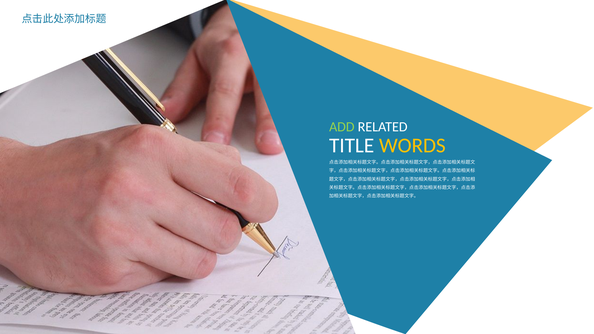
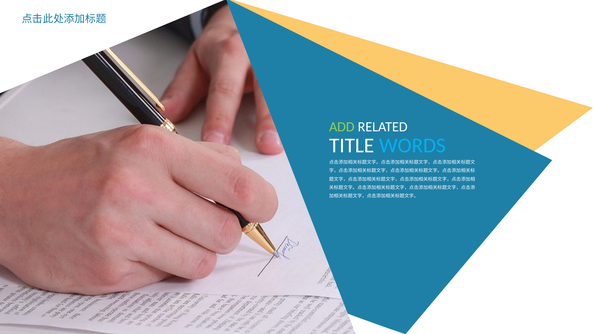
WORDS colour: yellow -> light blue (412, 146)
